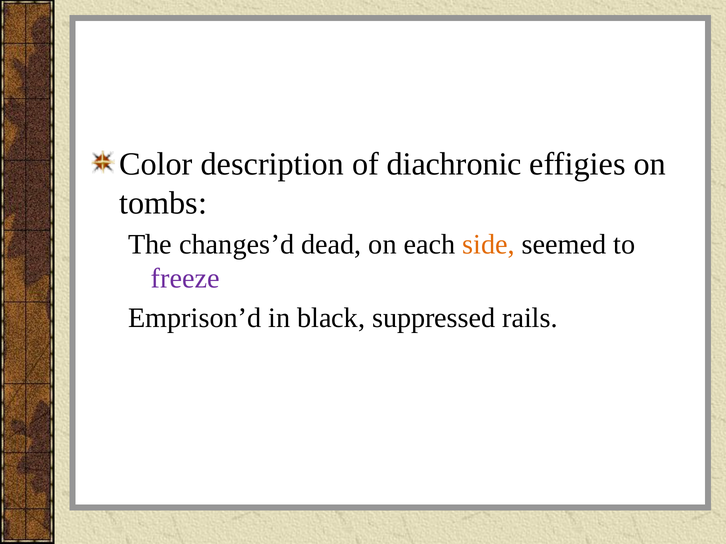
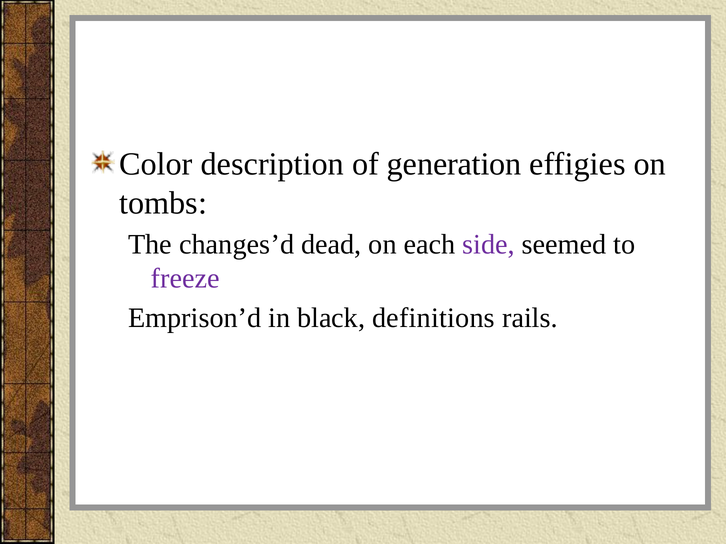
diachronic: diachronic -> generation (454, 164)
side colour: orange -> purple (489, 245)
suppressed: suppressed -> definitions (434, 318)
